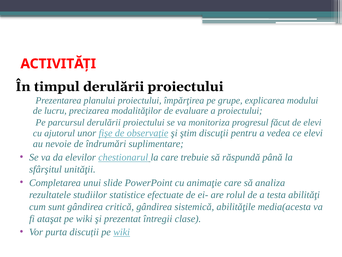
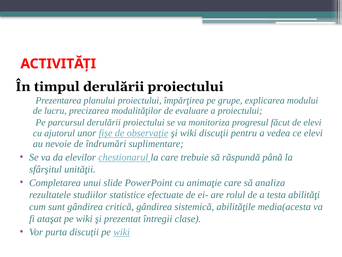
şi ştim: ştim -> wiki (188, 133)
